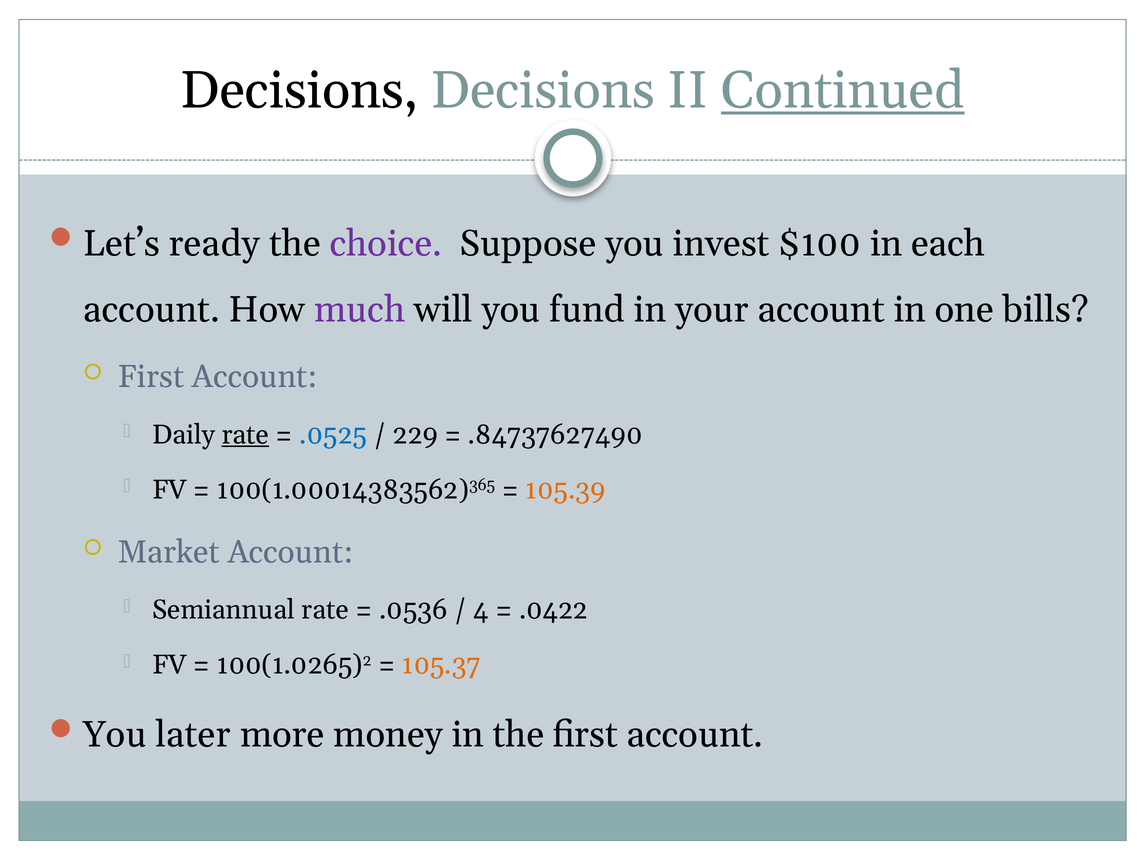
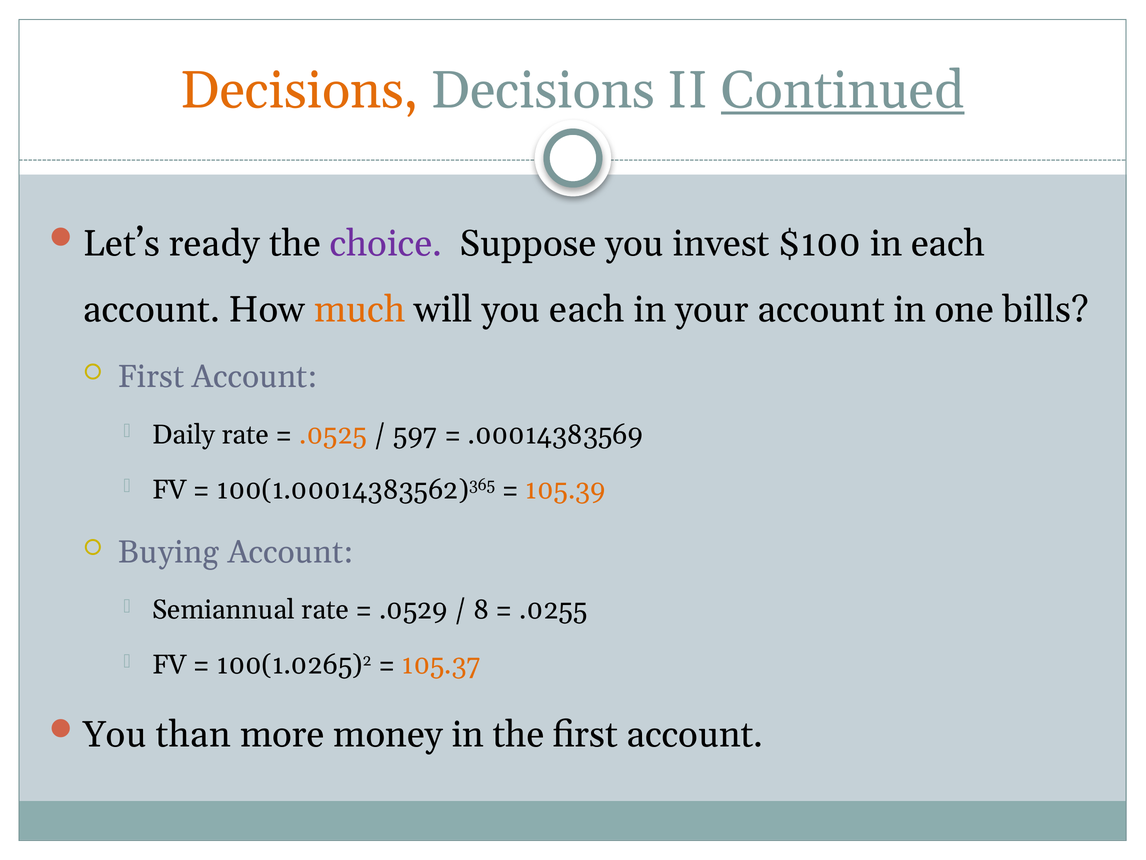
Decisions colour: black -> orange (299, 90)
much colour: purple -> orange (360, 309)
you fund: fund -> each (587, 309)
rate underline: present -> none (245, 434)
.0525 colour: blue -> orange (333, 434)
229: 229 -> 597 (415, 434)
.84737627490: .84737627490 -> .00014383569 (555, 434)
Market: Market -> Buying (169, 552)
.0536: .0536 -> .0529 (413, 609)
4: 4 -> 8 (481, 609)
.0422: .0422 -> .0255 (554, 609)
later: later -> than (193, 734)
